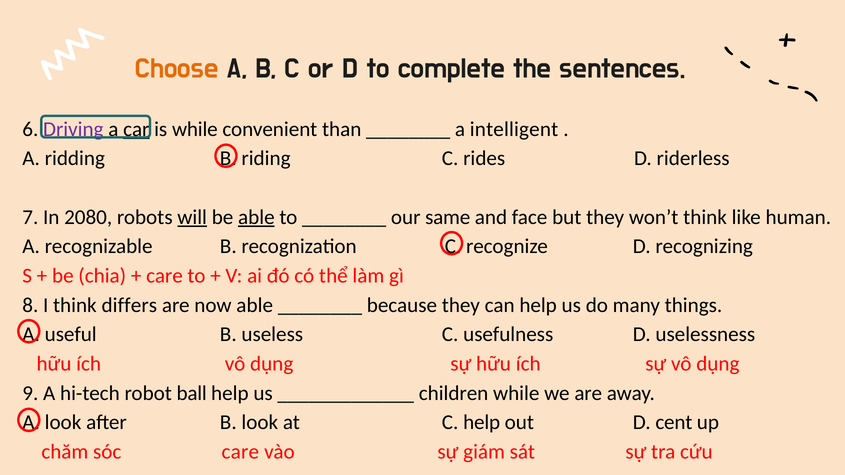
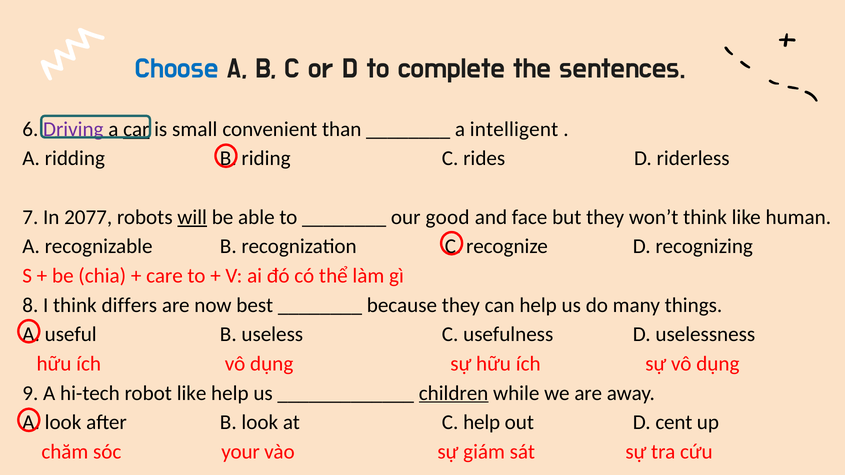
Choose colour: orange -> blue (177, 68)
is while: while -> small (195, 129)
2080: 2080 -> 2077 (88, 217)
able underline: present -> none (256, 217)
same: same -> good (448, 217)
now able: able -> best (255, 305)
robot ball: ball -> like (192, 393)
children underline: none -> present (454, 393)
sóc care: care -> your (241, 452)
